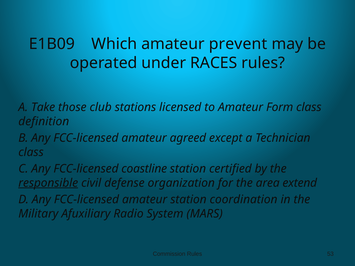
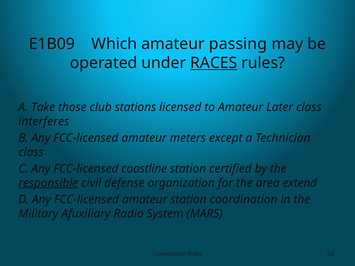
prevent: prevent -> passing (238, 44)
RACES underline: none -> present (214, 63)
Form: Form -> Later (280, 107)
definition: definition -> interferes (44, 122)
agreed: agreed -> meters (188, 138)
